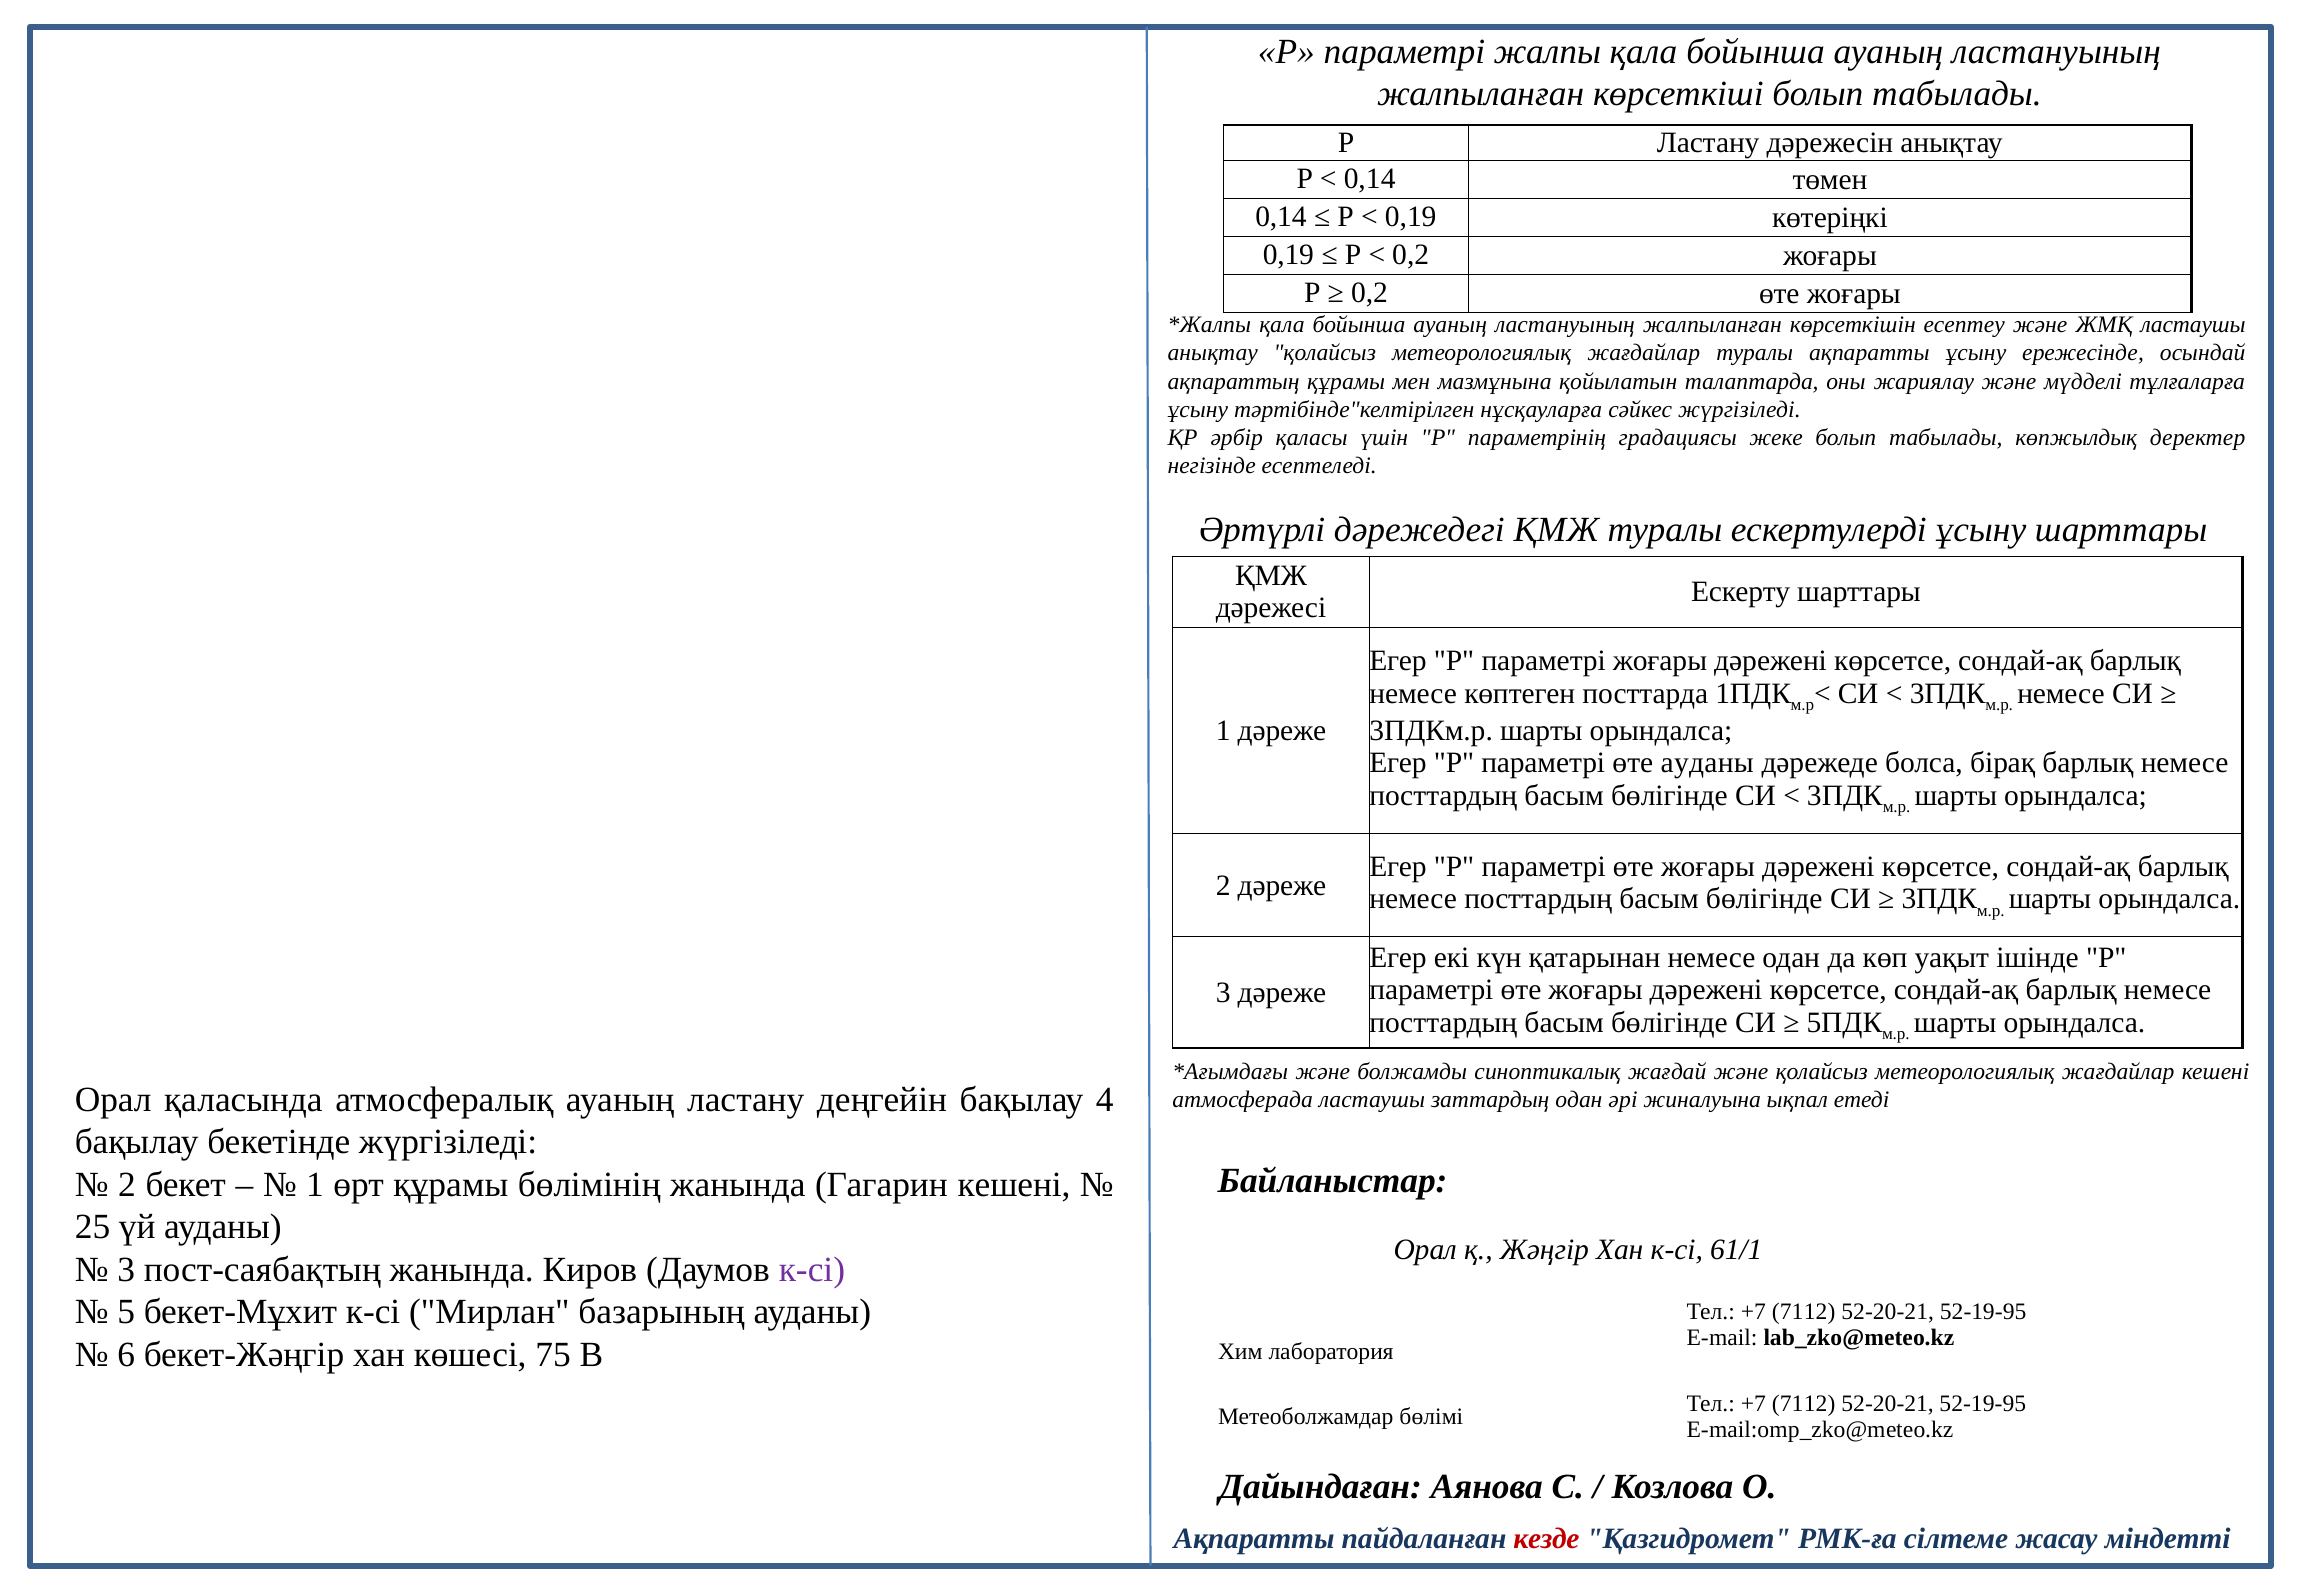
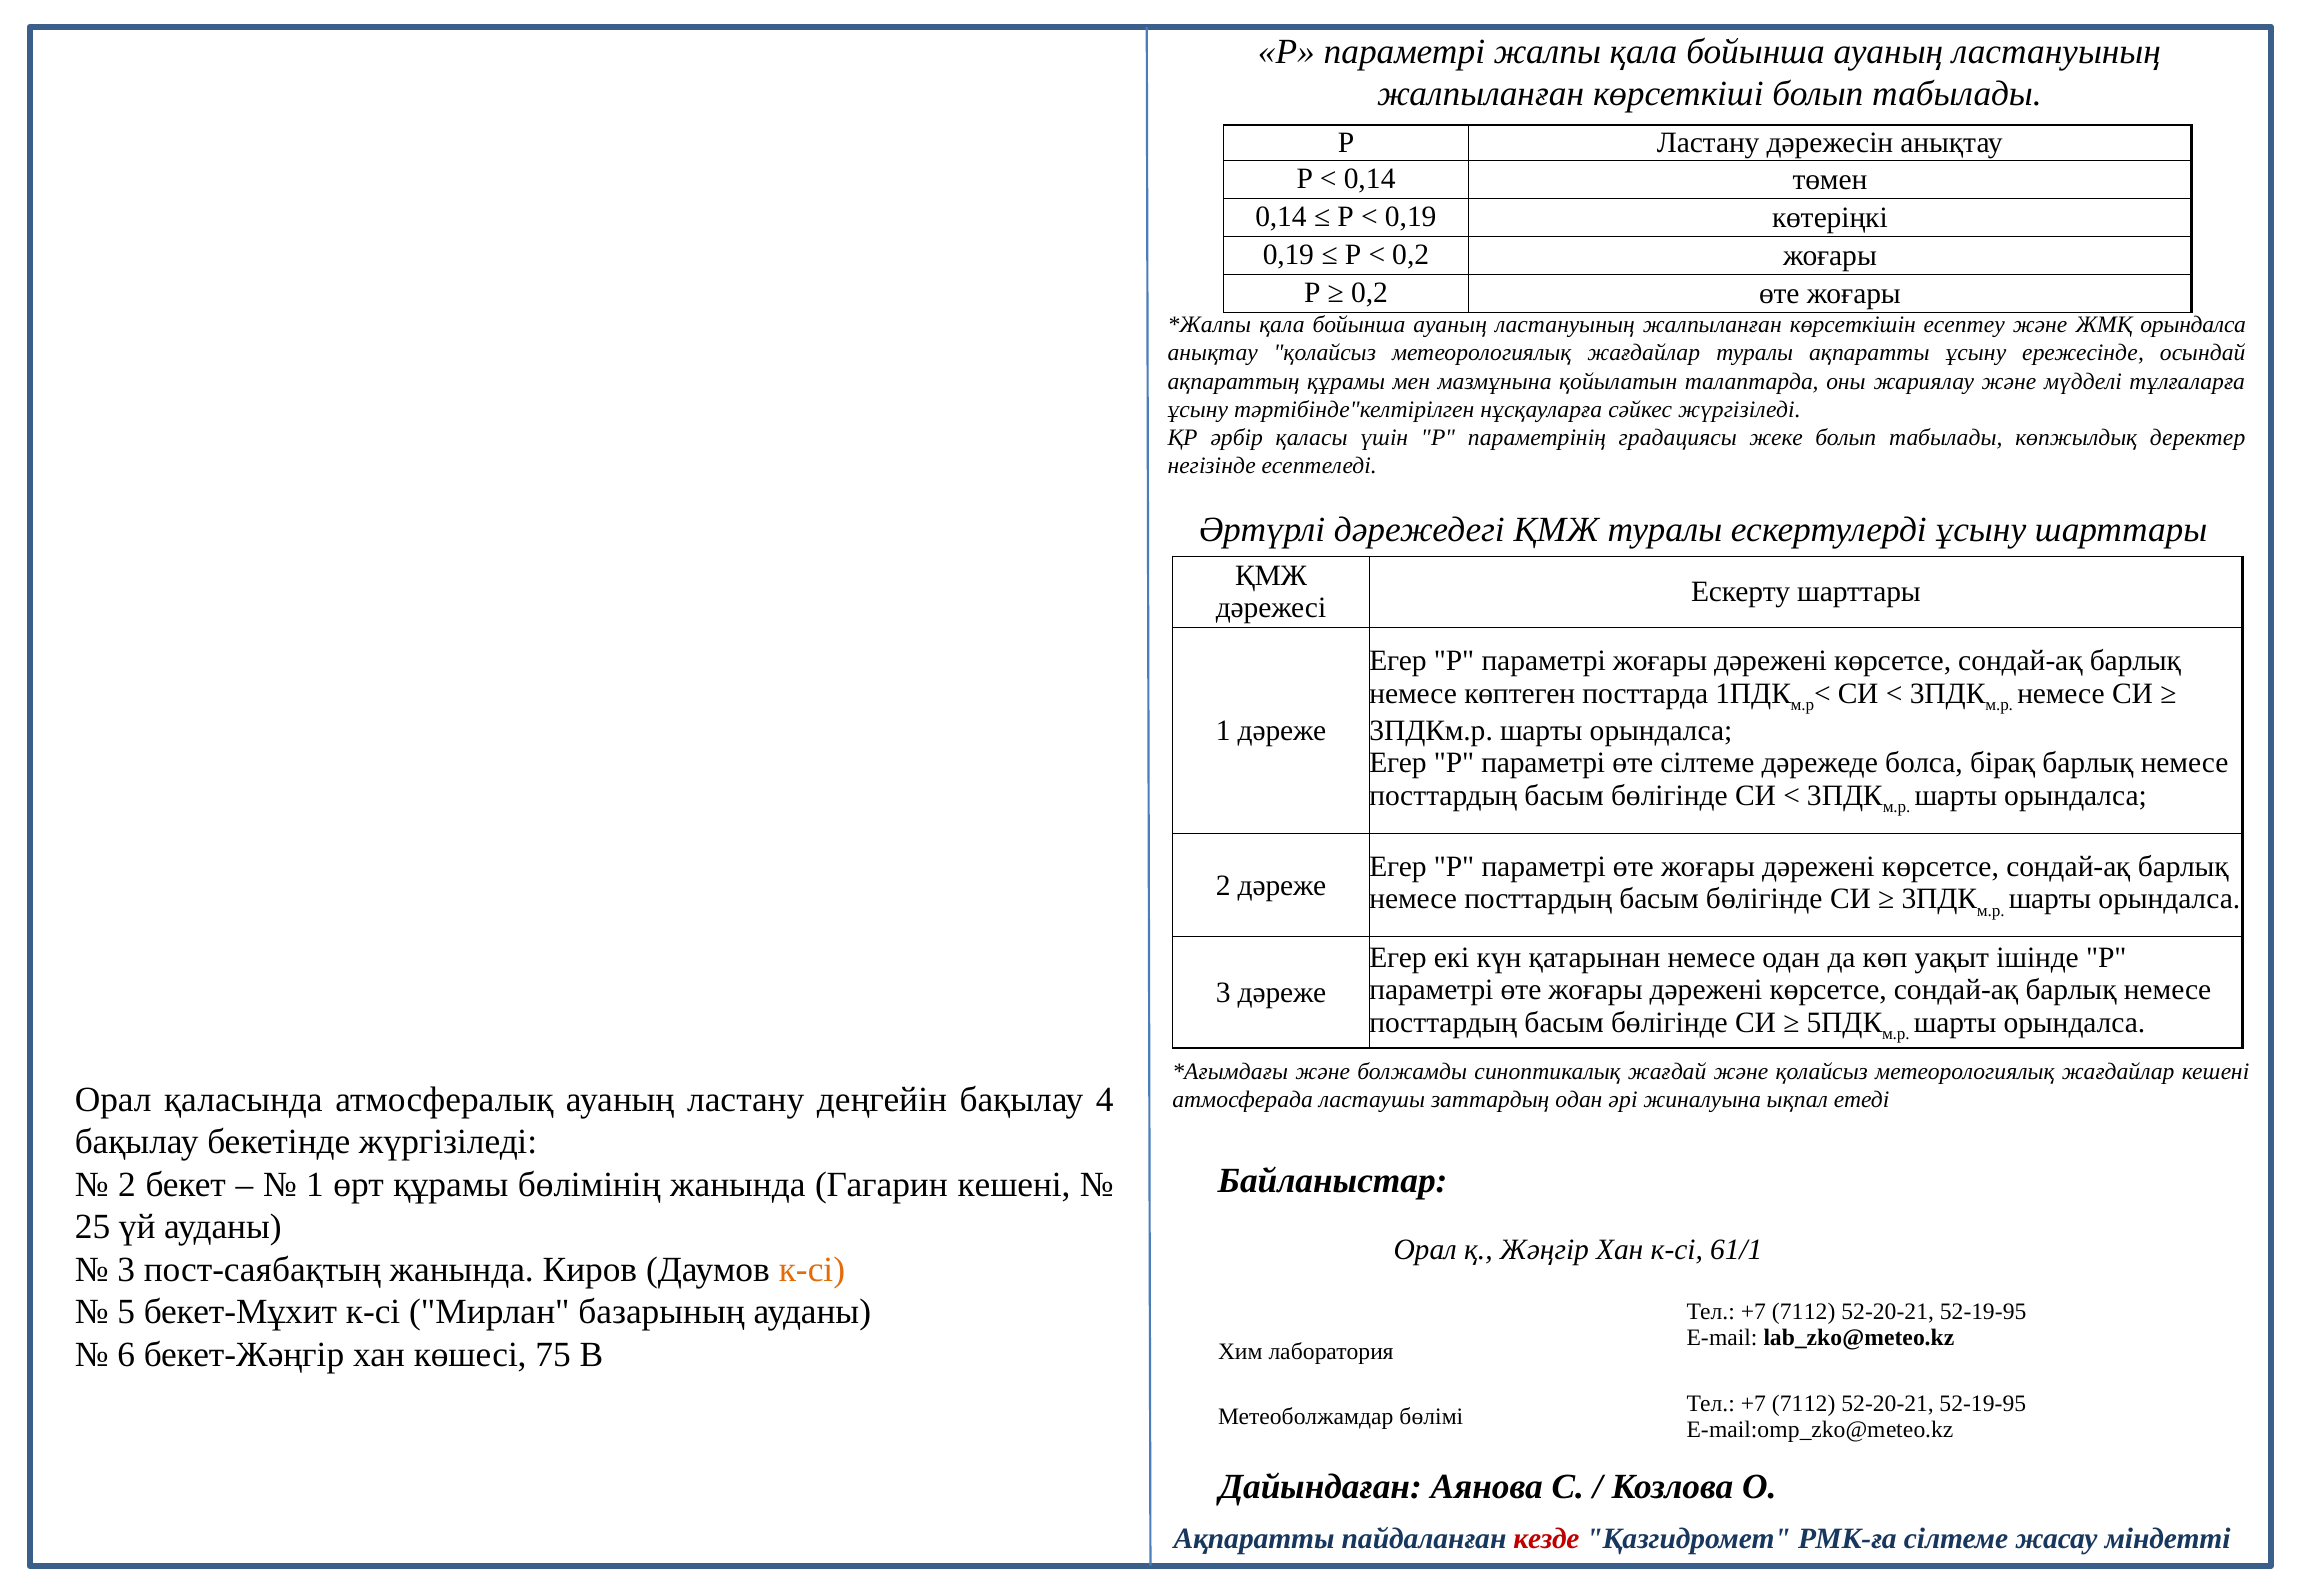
ЖМҚ ластаушы: ластаушы -> орындалса (2193, 325)
өте ауданы: ауданы -> сілтеме (1707, 763)
к-сі colour: purple -> orange (812, 1270)
